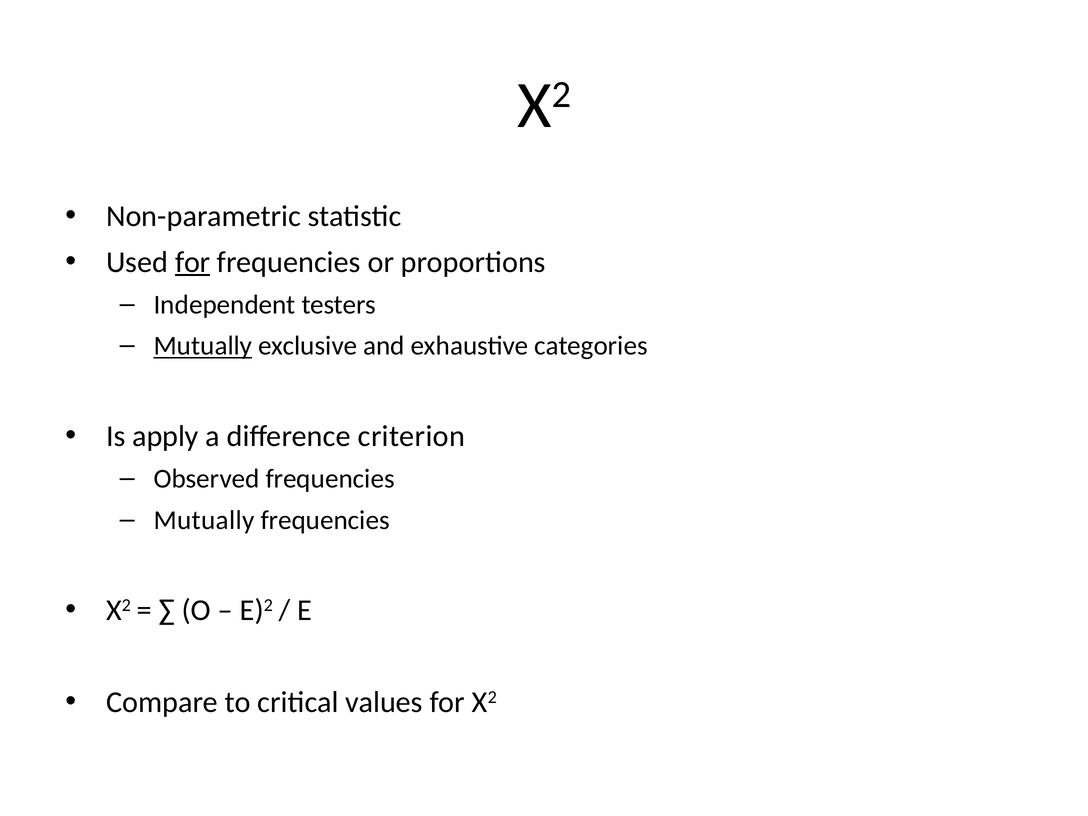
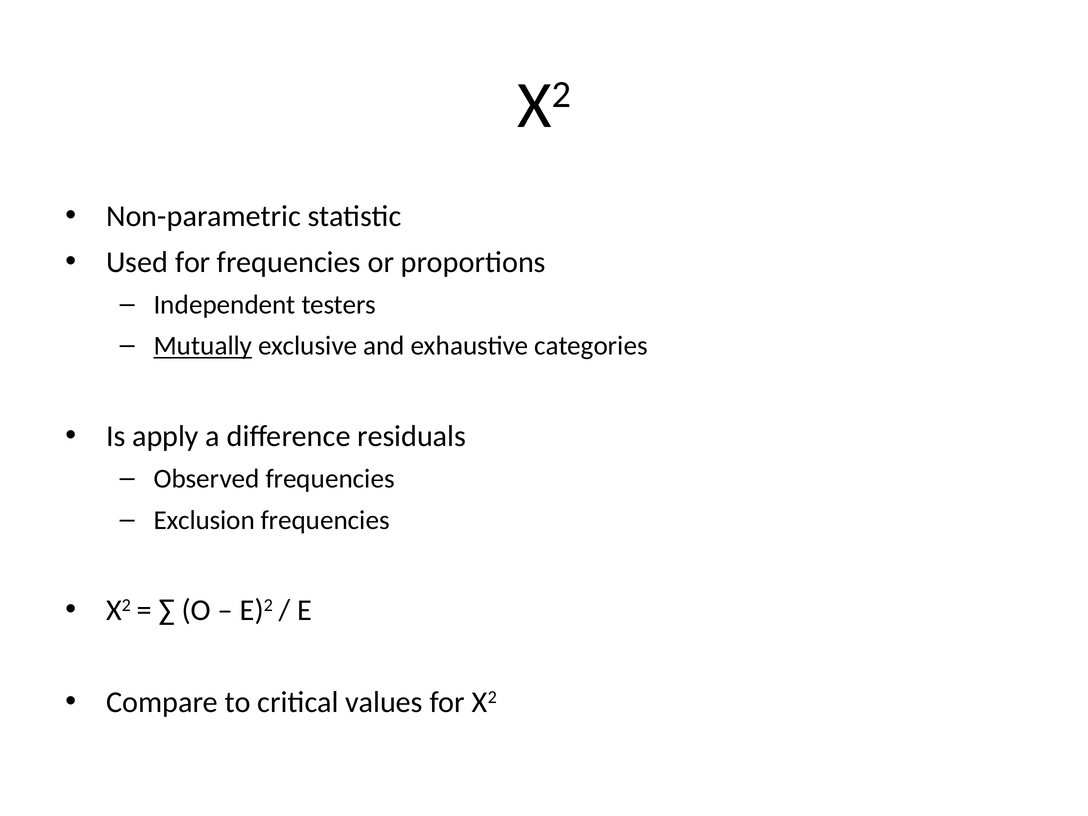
for underline: present -> none (193, 262)
criterion: criterion -> residuals (412, 436)
Mutually: Mutually -> Exclusion (204, 520)
